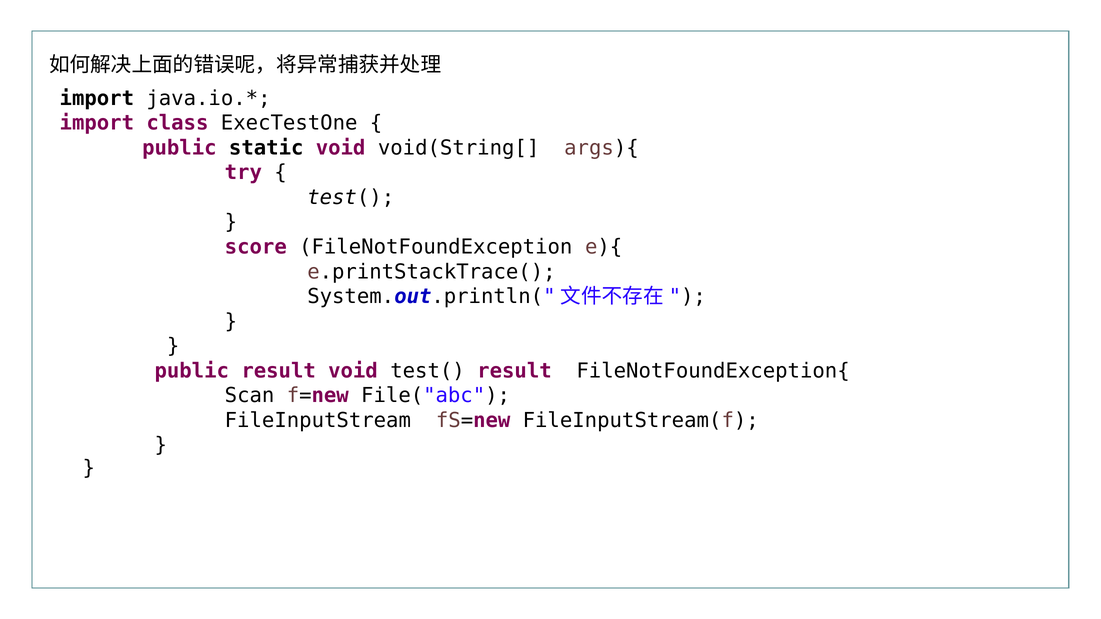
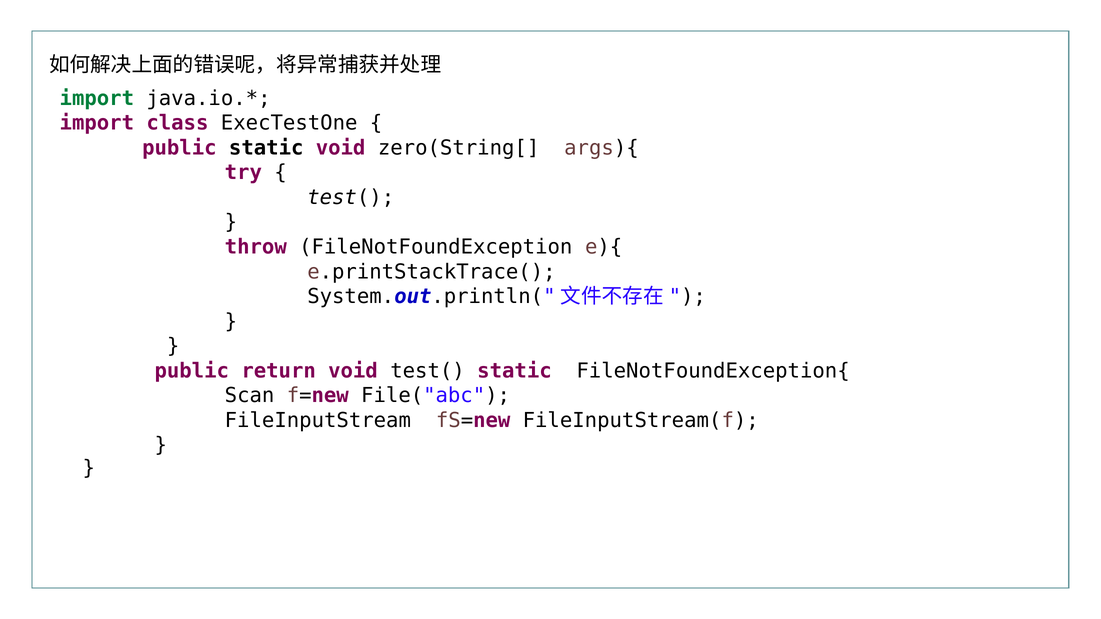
import colour: black -> green (97, 98)
void(String[: void(String[ -> zero(String[ (459, 148)
score: score -> throw (256, 247)
public result: result -> return (279, 371)
test( result: result -> static (514, 371)
